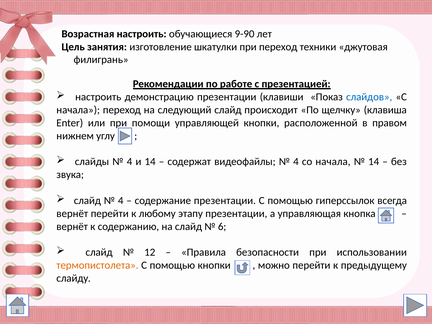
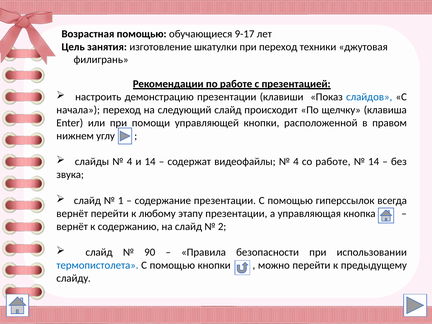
Возрастная настроить: настроить -> помощью (142, 34)
9-90: 9-90 -> 9-17 (245, 34)
со начала: начала -> работе (333, 162)
4: 4 -> 1 (121, 201)
6: 6 -> 2 (222, 227)
12: 12 -> 90 (150, 252)
термопистолета colour: orange -> blue (97, 265)
